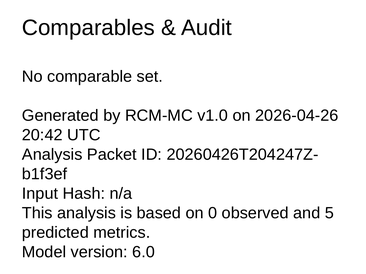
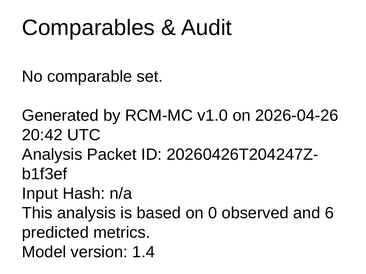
5: 5 -> 6 (329, 213)
6.0: 6.0 -> 1.4 (144, 252)
